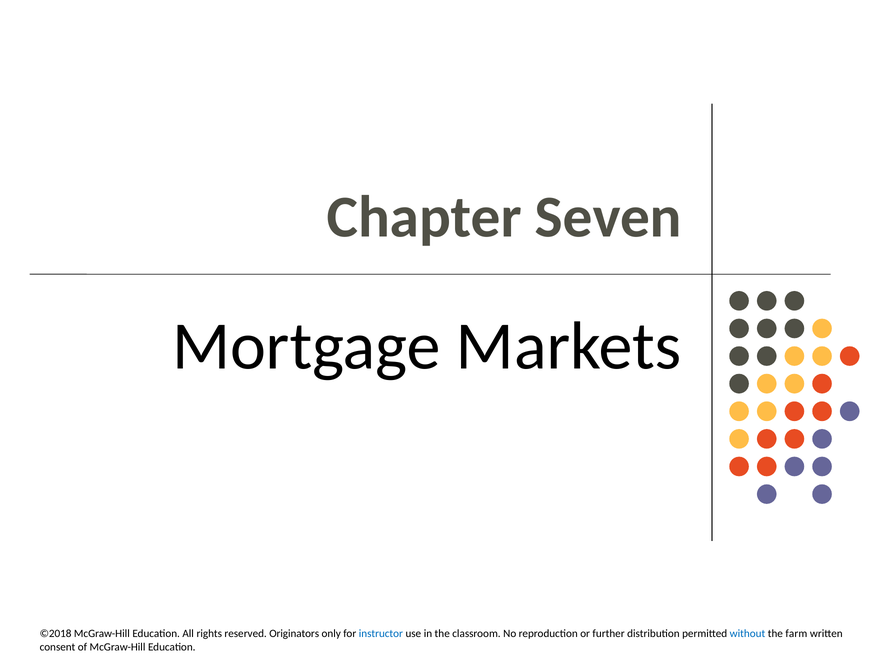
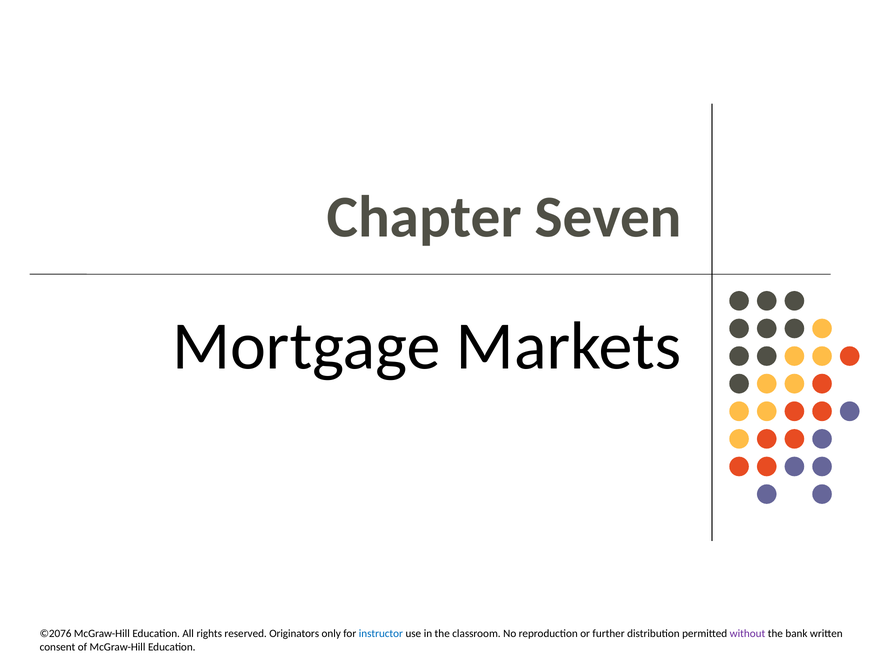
©2018: ©2018 -> ©2076 (56, 634)
without colour: blue -> purple (747, 634)
farm: farm -> bank (796, 634)
